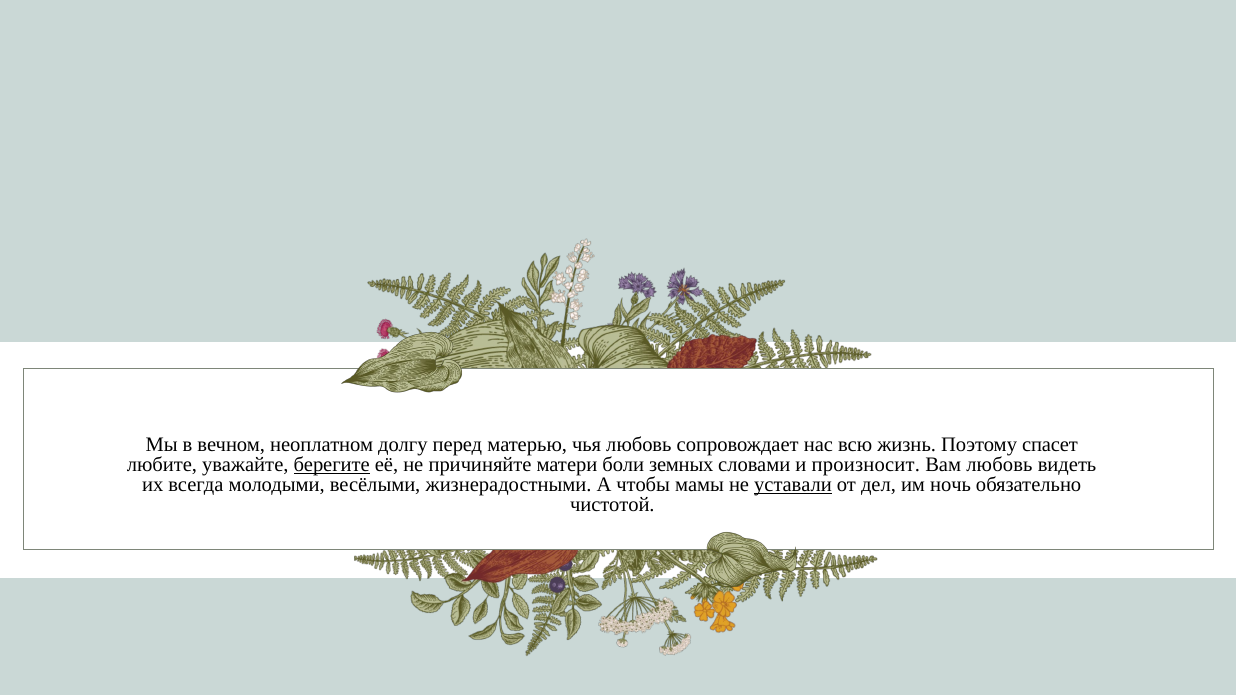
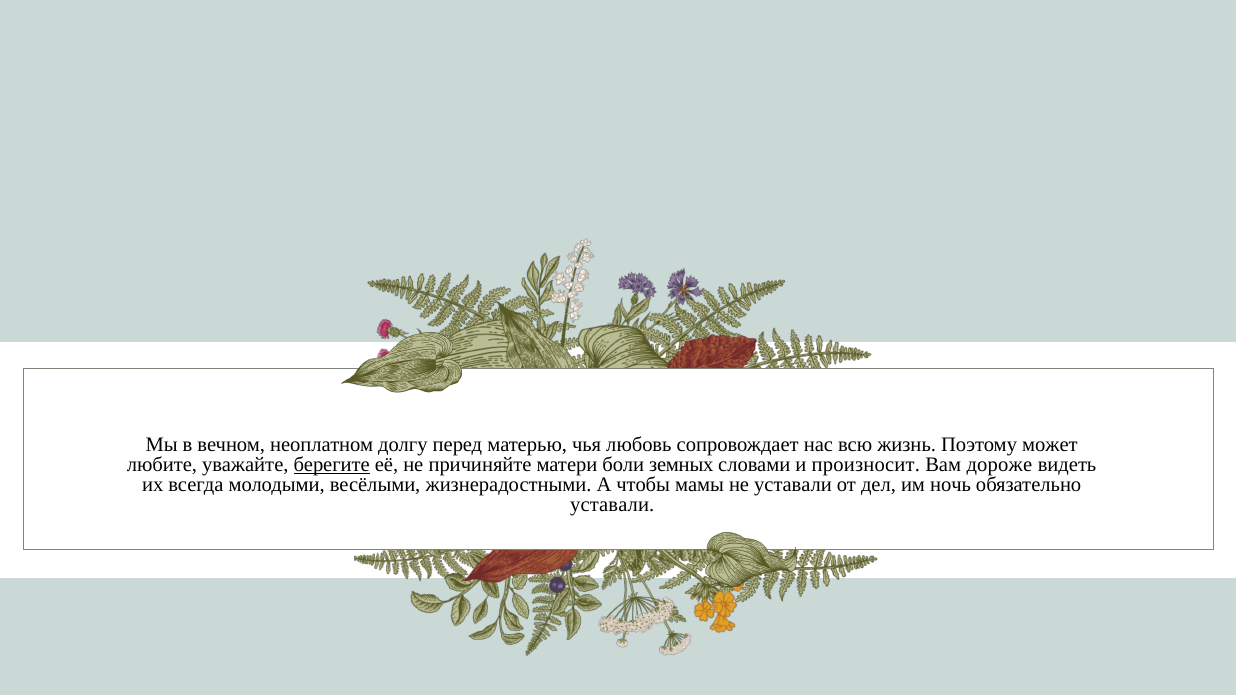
спасет: спасет -> может (1050, 445)
Вам любовь: любовь -> дороже (999, 465)
уставали underline: present -> none (793, 485)
чистотой: чистотой -> уставали (612, 505)
